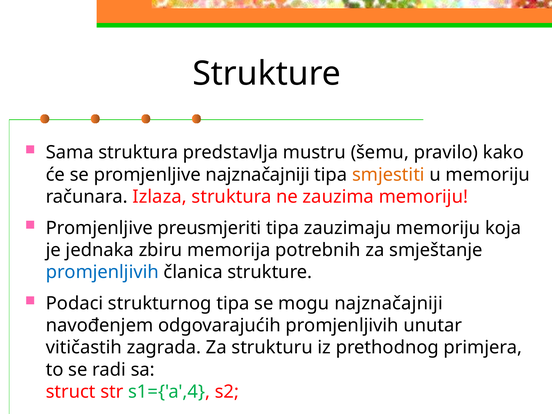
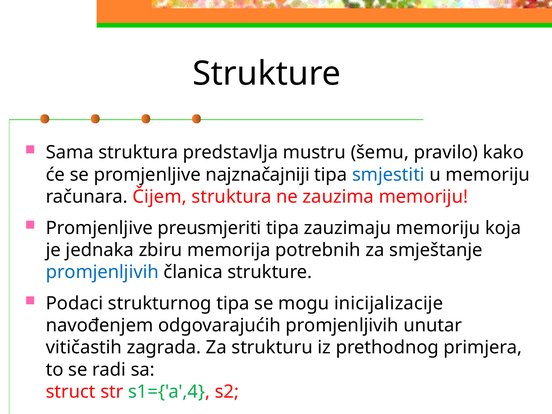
smjestiti colour: orange -> blue (388, 175)
Izlaza: Izlaza -> Čijem (160, 197)
mogu najznačajniji: najznačajniji -> inicijalizacije (389, 303)
